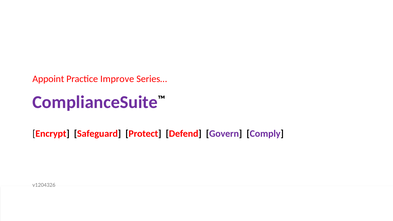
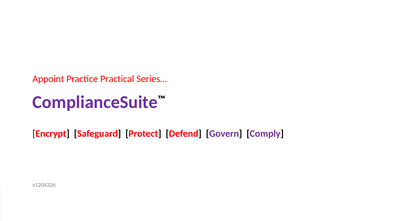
Improve: Improve -> Practical (117, 79)
